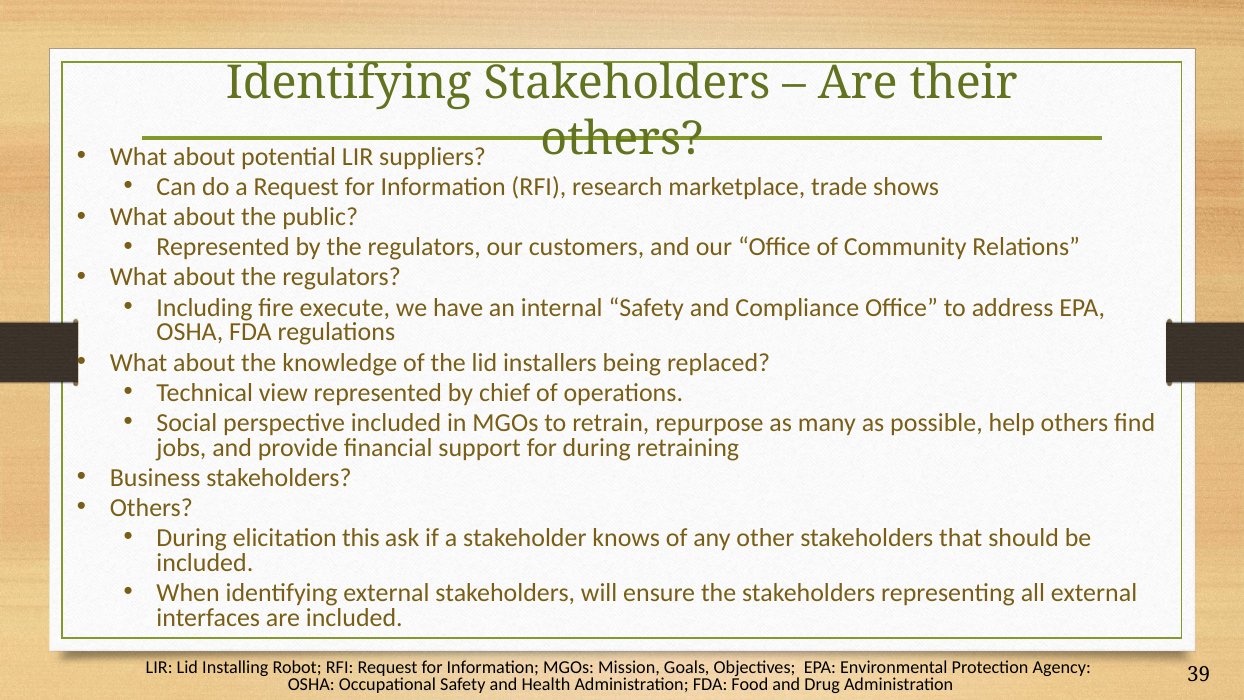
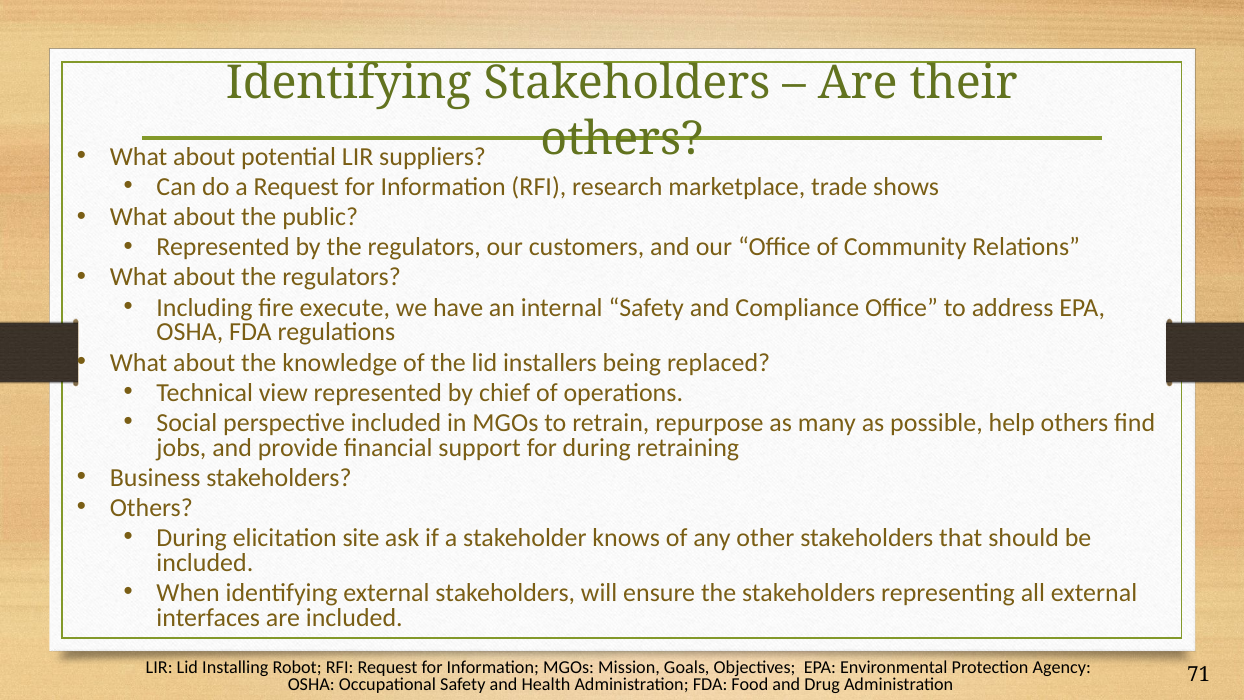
this: this -> site (361, 538)
39: 39 -> 71 (1199, 674)
